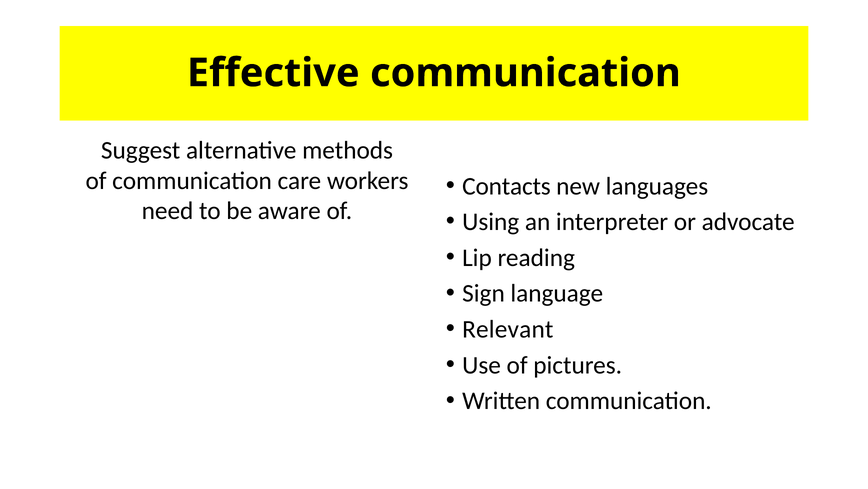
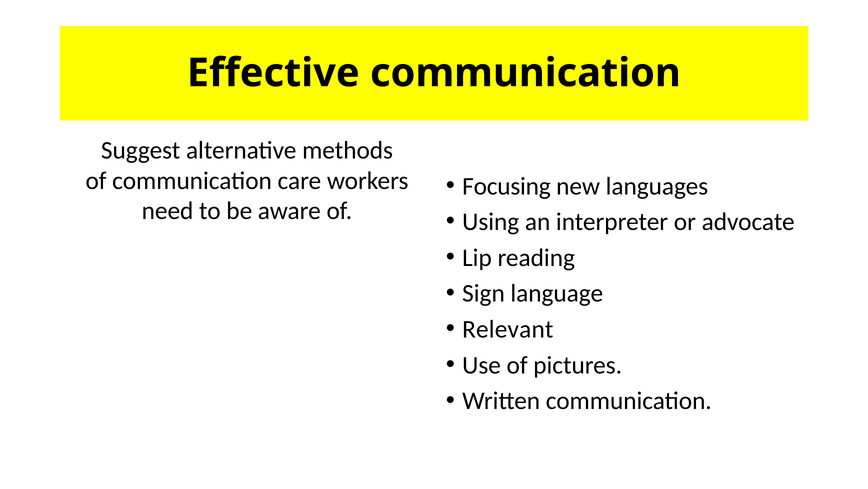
Contacts: Contacts -> Focusing (506, 186)
